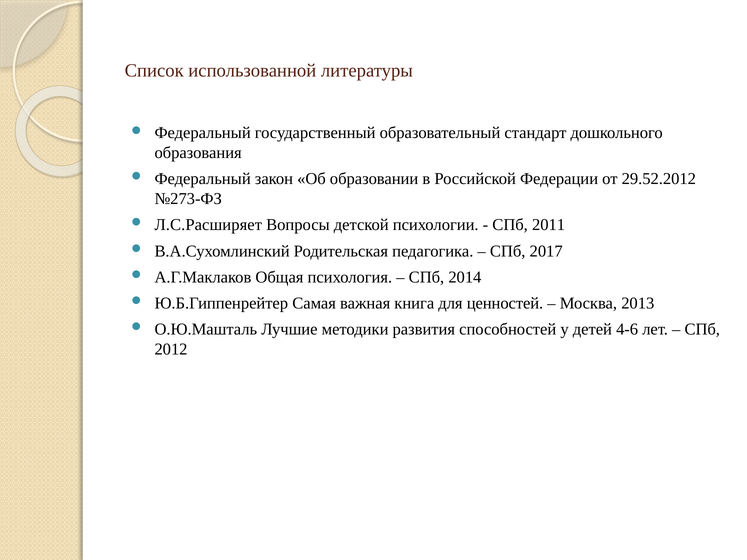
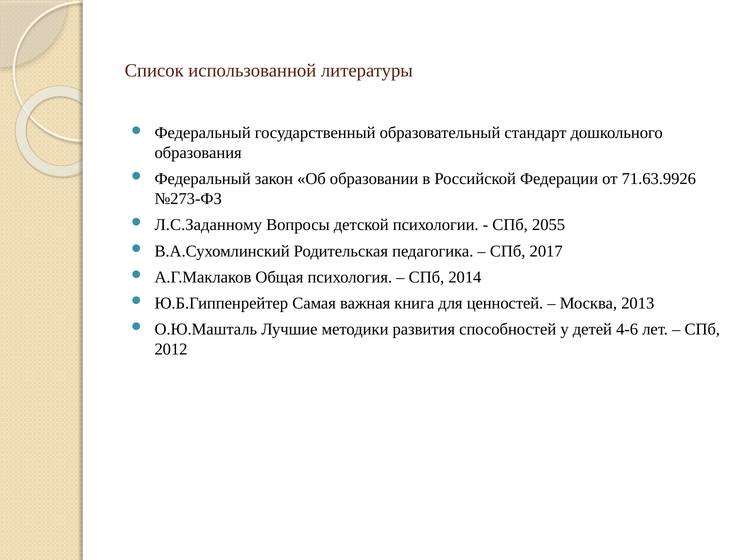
29.52.2012: 29.52.2012 -> 71.63.9926 (659, 179)
Л.С.Расширяет: Л.С.Расширяет -> Л.С.Заданному (208, 225)
2011: 2011 -> 2055 (549, 225)
